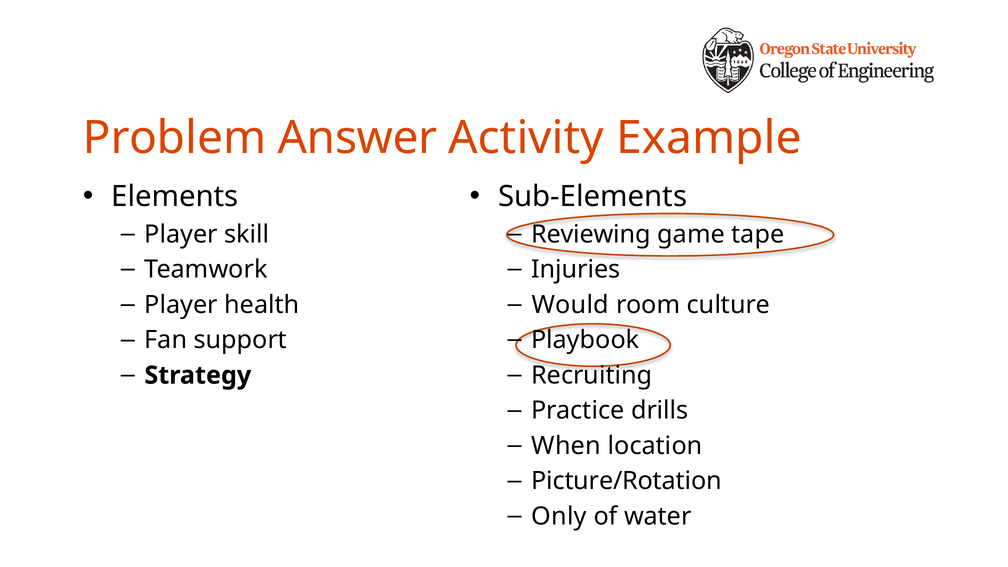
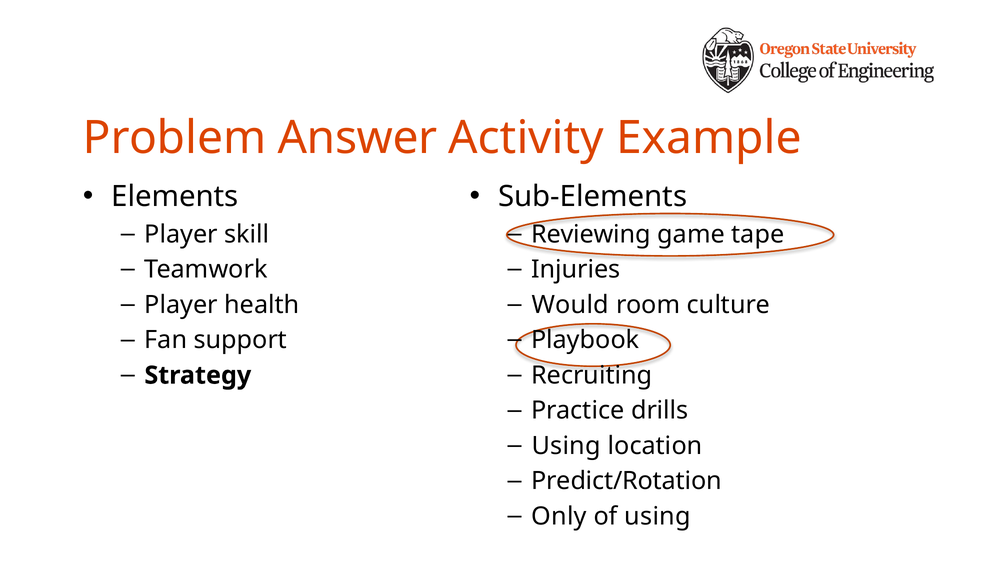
When: When -> Using (566, 446)
Picture/Rotation: Picture/Rotation -> Predict/Rotation (626, 481)
of water: water -> using (658, 517)
